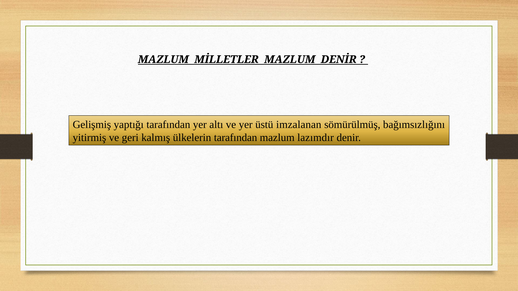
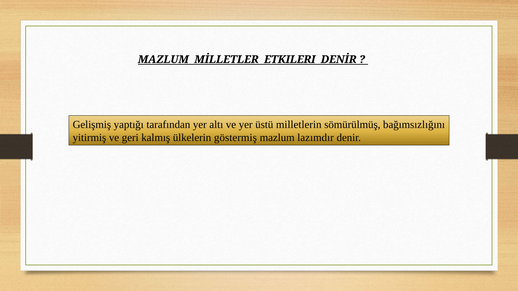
MİLLETLER MAZLUM: MAZLUM -> ETKILERI (290, 60)
imzalanan: imzalanan -> milletlerin (299, 125)
ülkelerin tarafından: tarafından -> göstermiş (235, 138)
